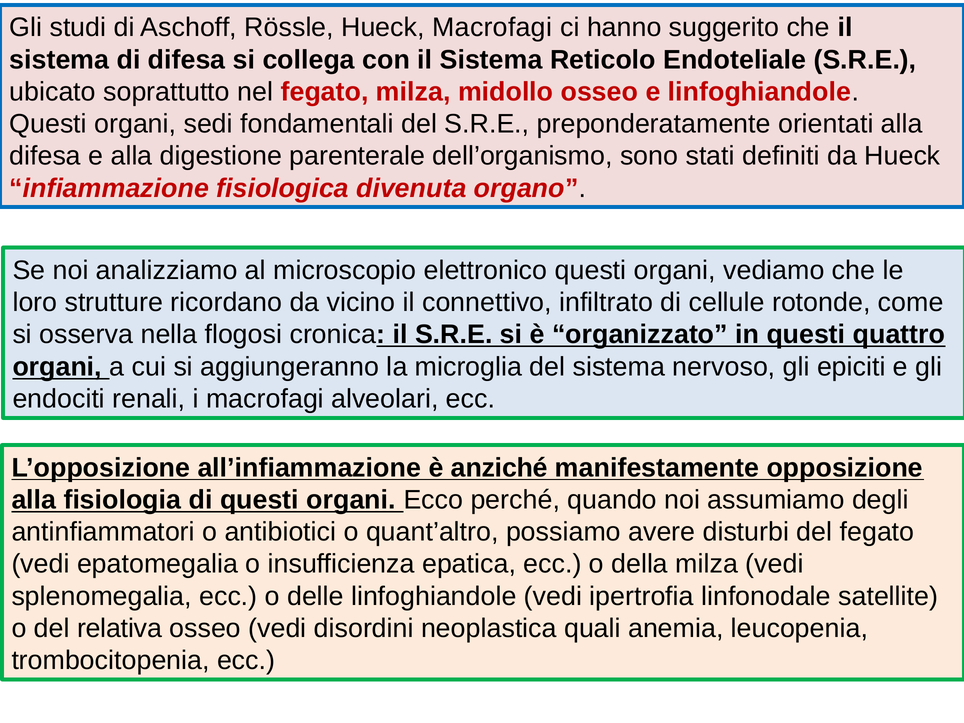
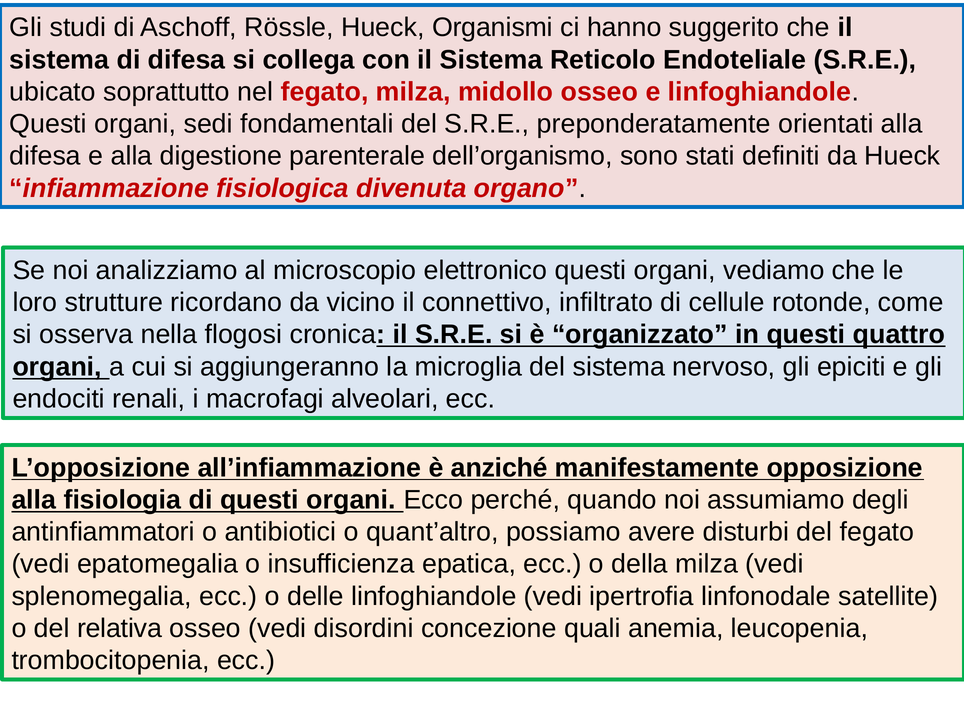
Hueck Macrofagi: Macrofagi -> Organismi (492, 28)
neoplastica: neoplastica -> concezione (489, 628)
